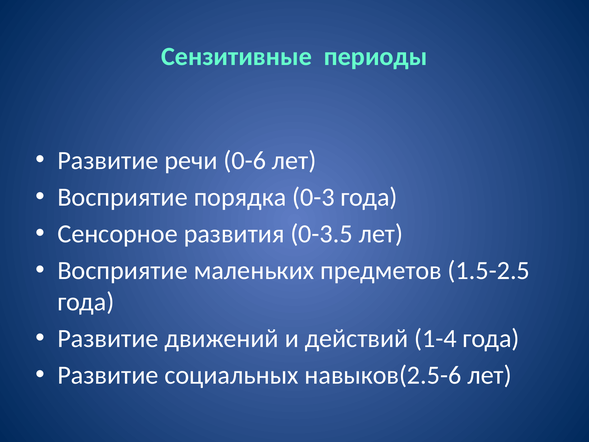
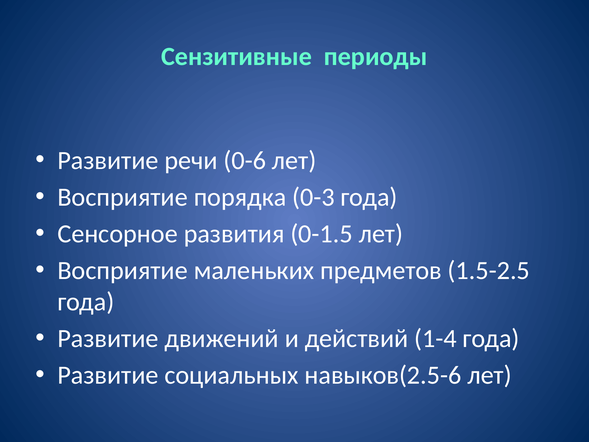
0-3.5: 0-3.5 -> 0-1.5 (322, 234)
